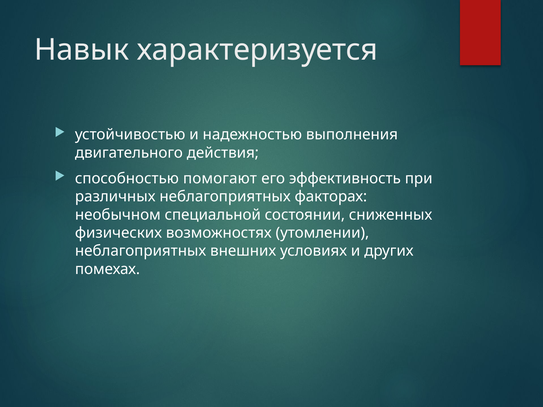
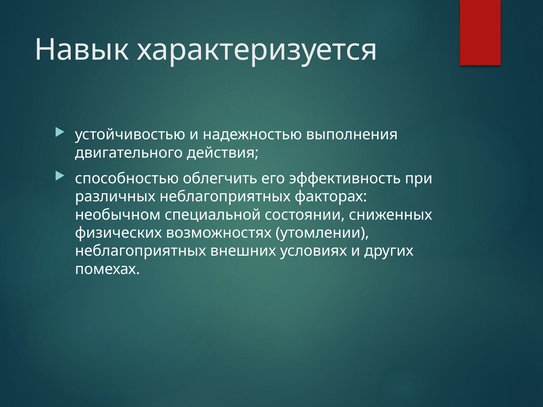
помогают: помогают -> облегчить (220, 179)
